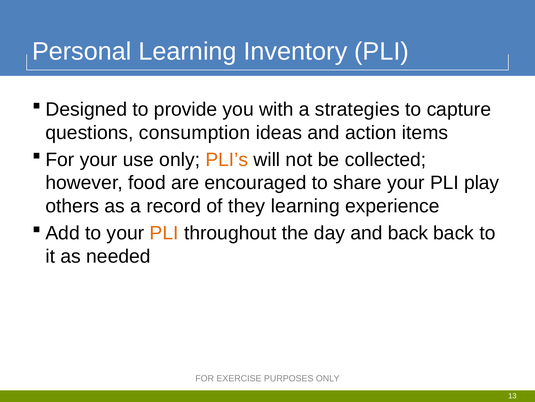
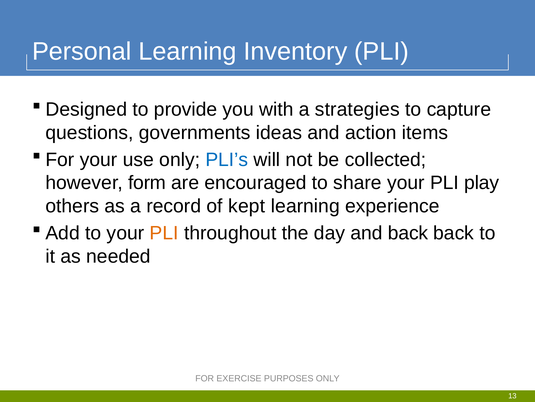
consumption: consumption -> governments (195, 132)
PLI’s colour: orange -> blue (227, 159)
food: food -> form (147, 183)
they: they -> kept (247, 206)
